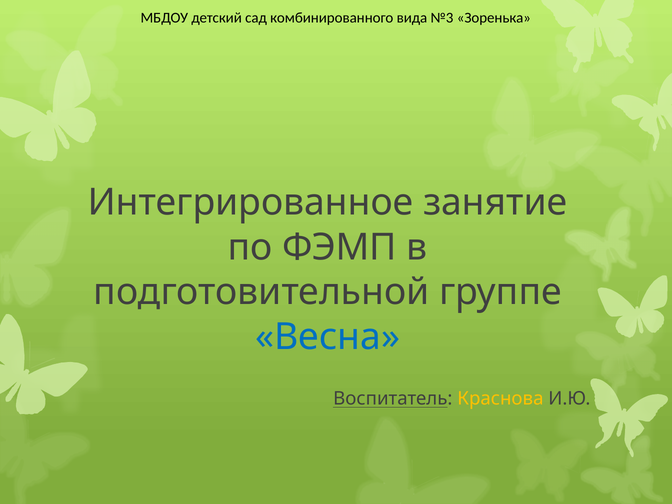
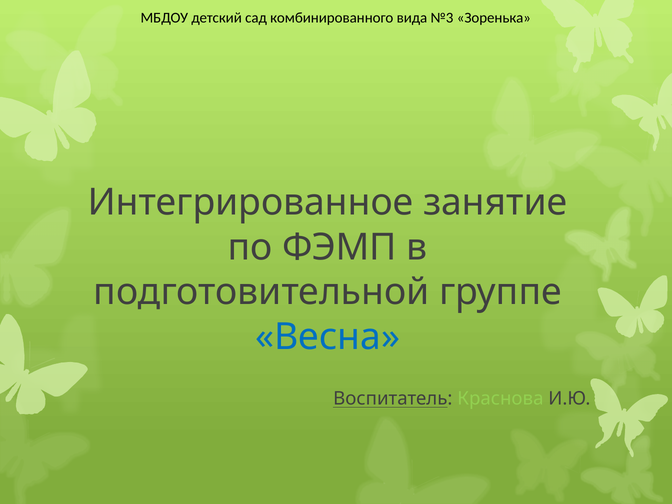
Краснова colour: yellow -> light green (500, 399)
